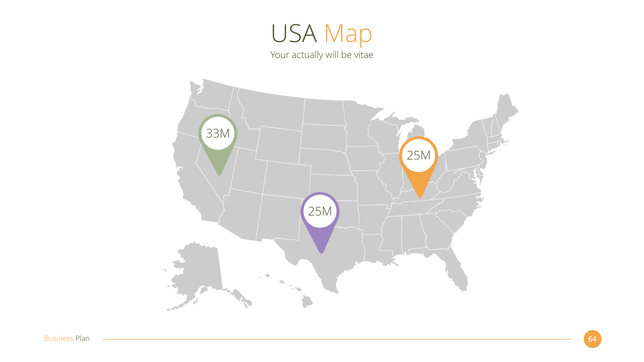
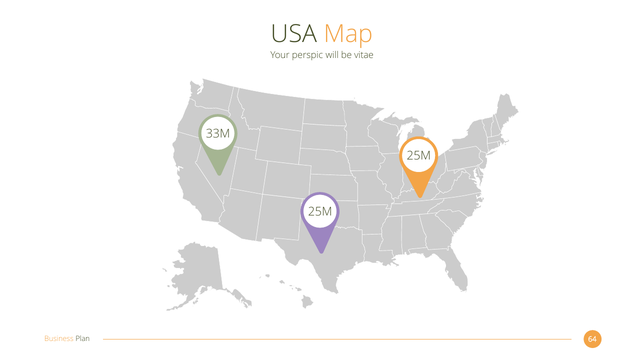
actually: actually -> perspic (308, 55)
